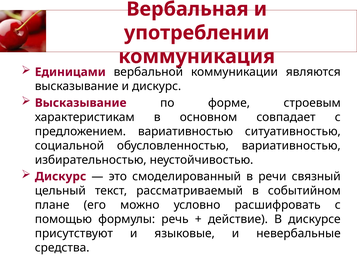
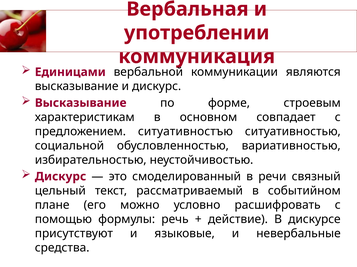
предложением вариативностью: вариативностью -> ситуативностъю (185, 132)
